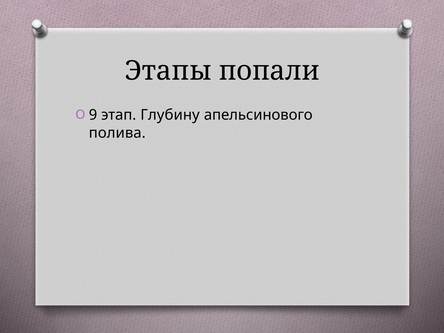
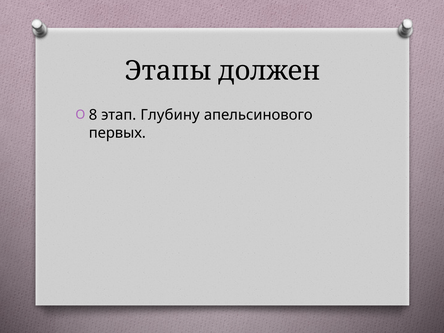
попали: попали -> должен (269, 71)
9: 9 -> 8 (93, 115)
полива: полива -> первых (117, 133)
